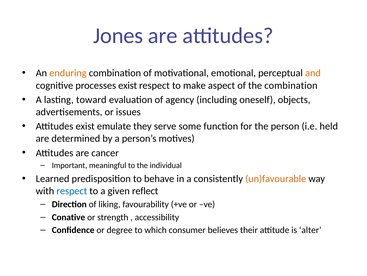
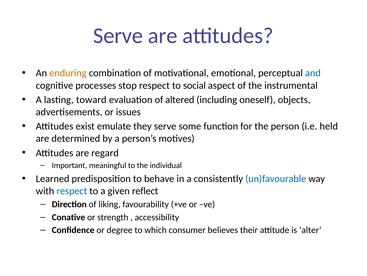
Jones: Jones -> Serve (118, 36)
and colour: orange -> blue (313, 73)
processes exist: exist -> stop (128, 85)
make: make -> social (194, 85)
the combination: combination -> instrumental (291, 85)
agency: agency -> altered (180, 99)
cancer: cancer -> regard (105, 153)
un)favourable colour: orange -> blue (276, 178)
